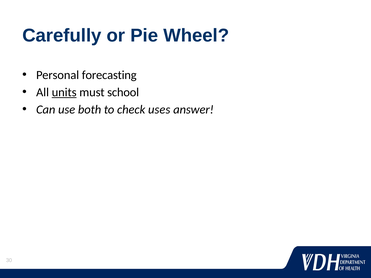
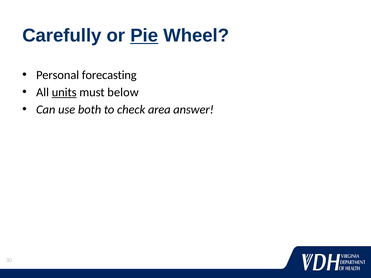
Pie underline: none -> present (144, 36)
school: school -> below (123, 92)
uses: uses -> area (159, 110)
